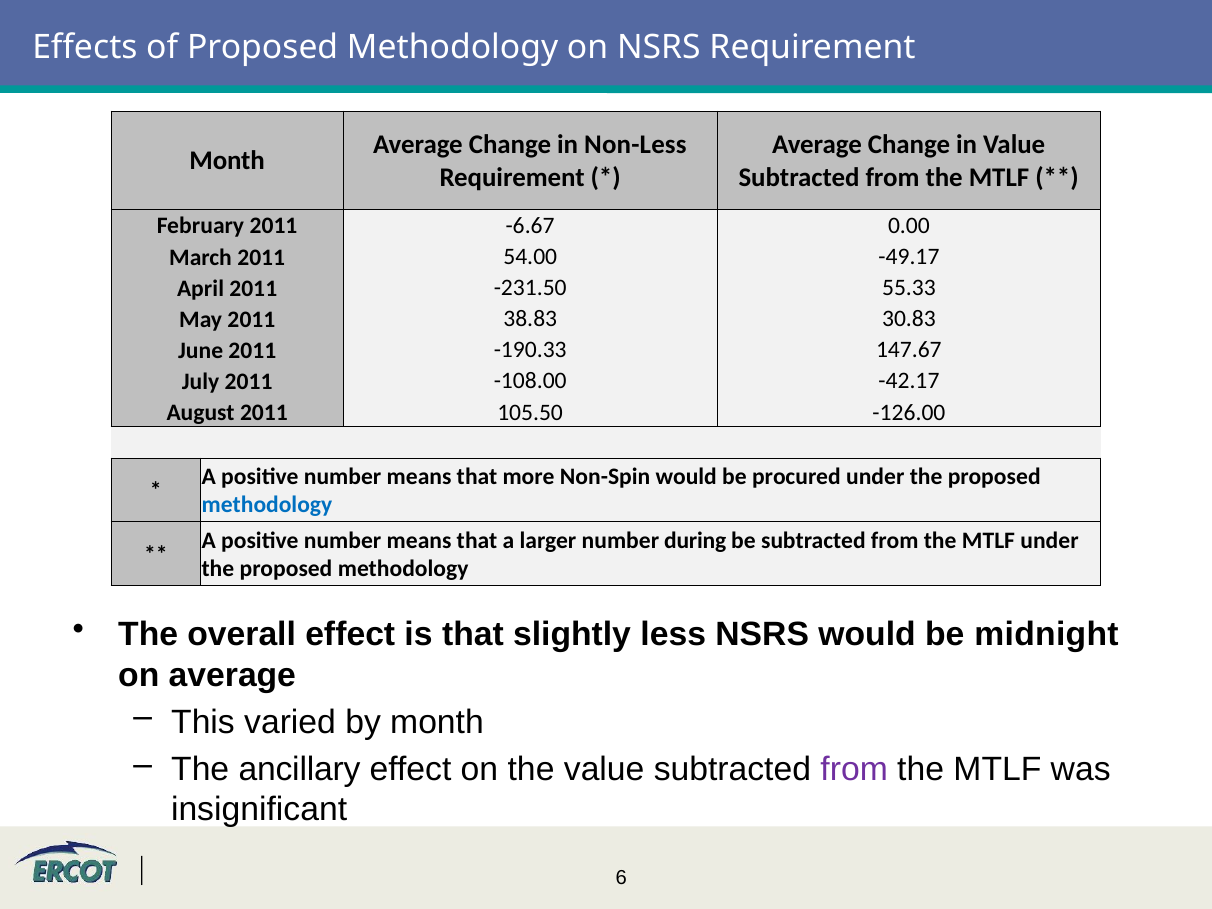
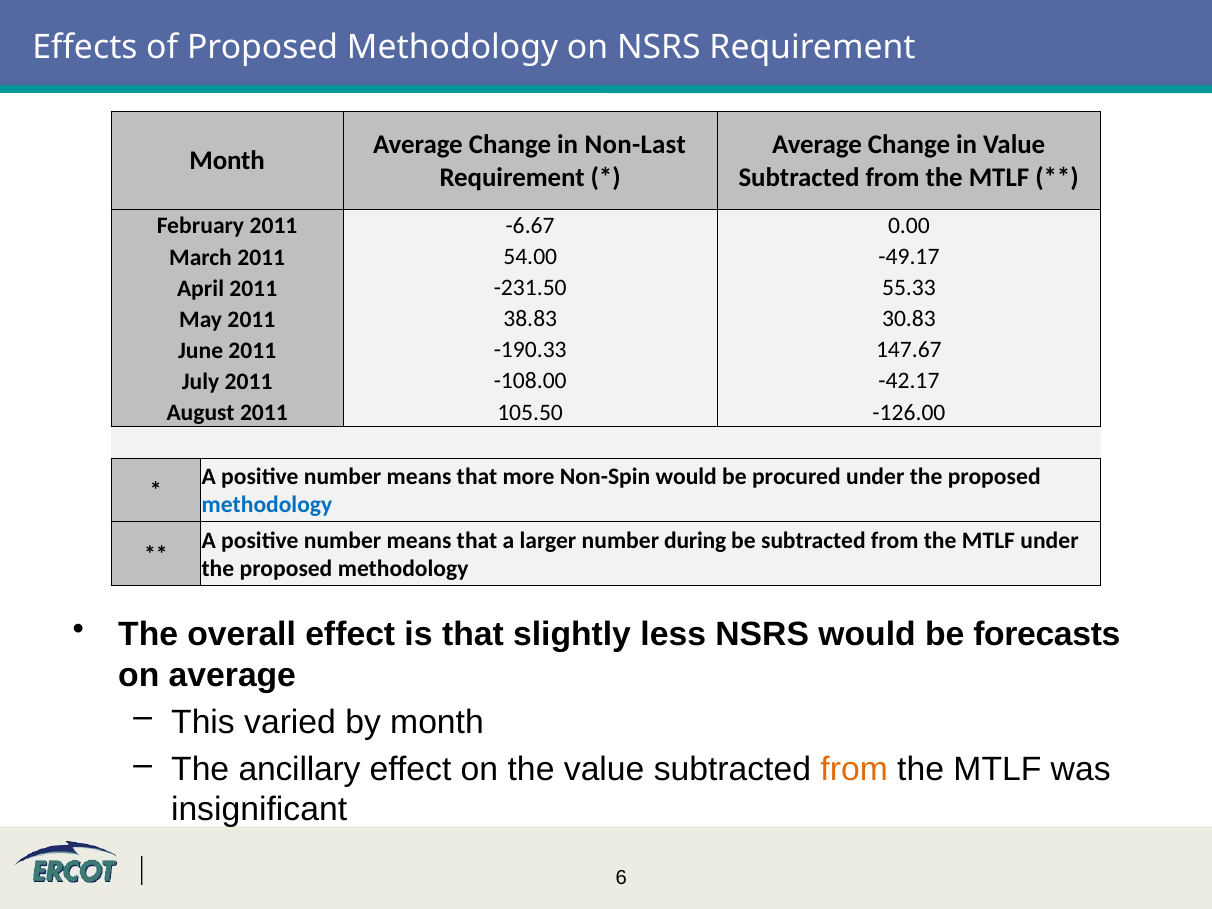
Non-Less: Non-Less -> Non-Last (635, 145)
midnight: midnight -> forecasts (1047, 635)
from colour: purple -> orange (854, 769)
